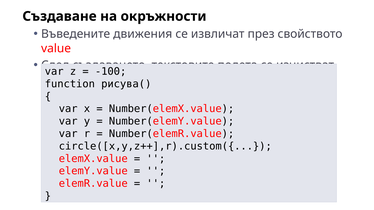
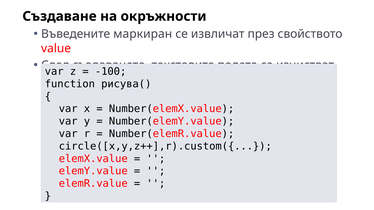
движения: движения -> маркиран (143, 34)
